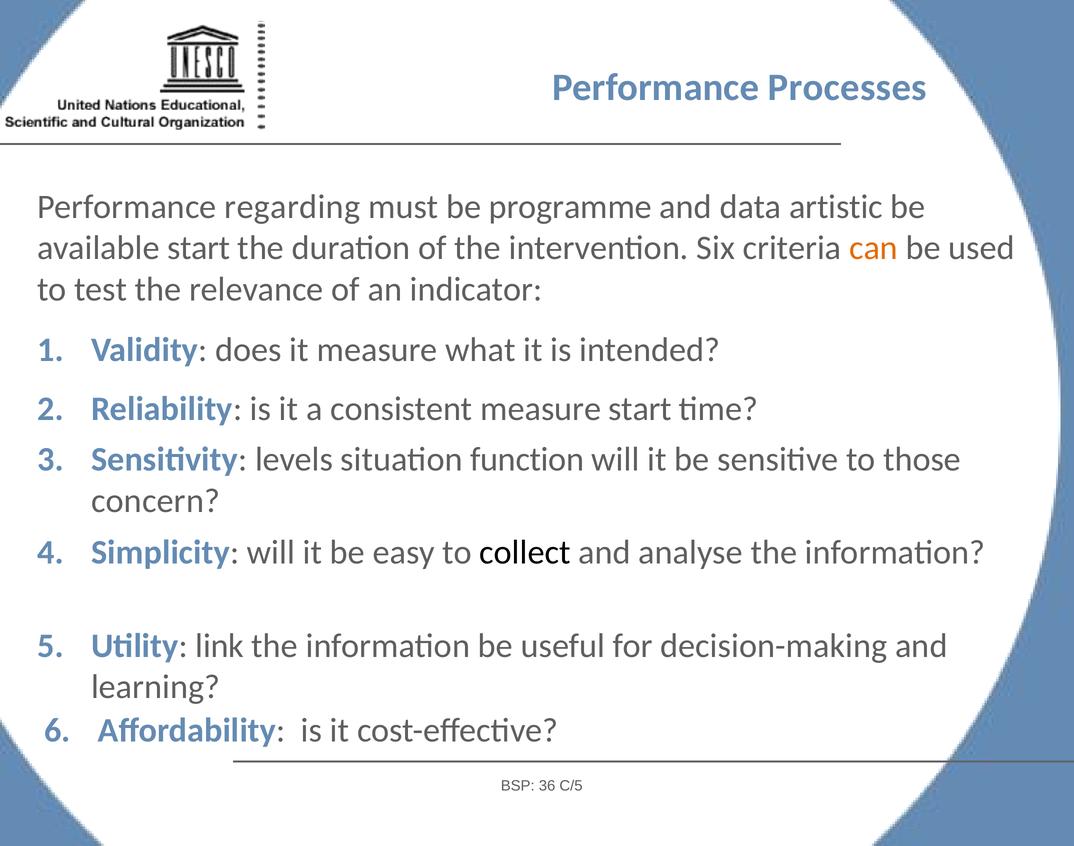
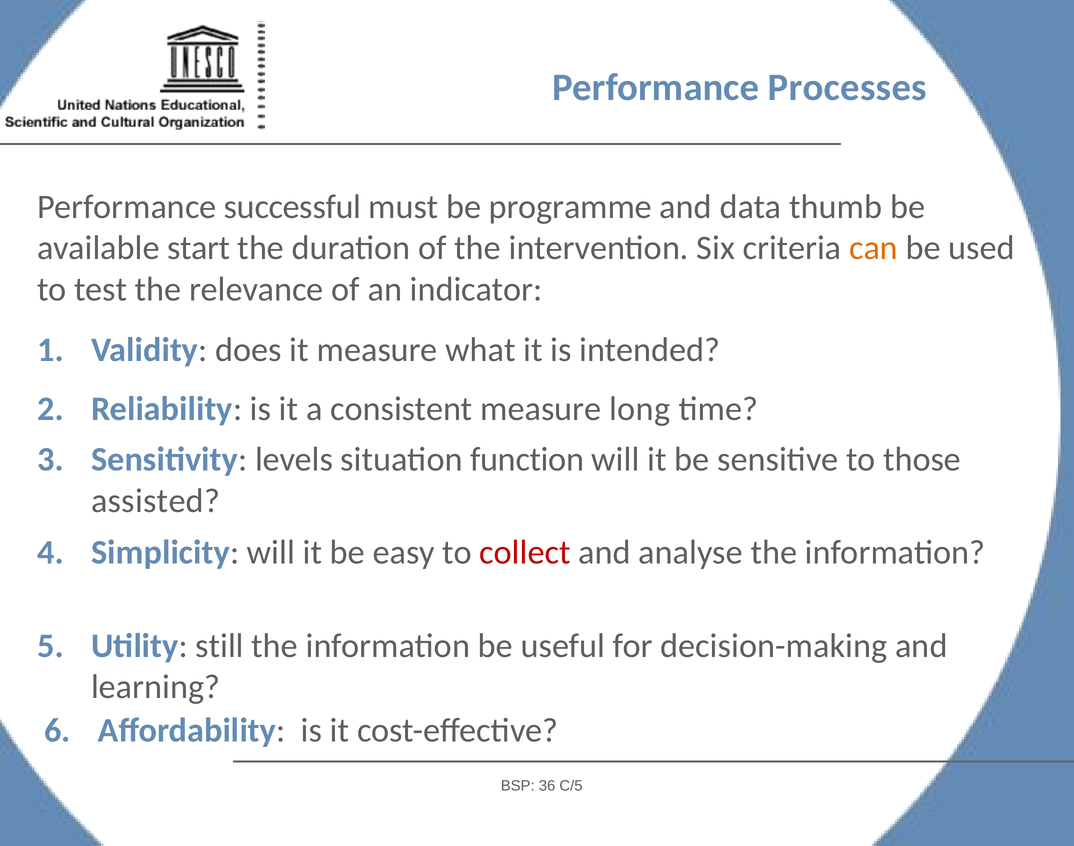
regarding: regarding -> successful (293, 207)
artistic: artistic -> thumb (836, 207)
measure start: start -> long (640, 409)
concern: concern -> assisted (156, 501)
collect colour: black -> red (525, 552)
link: link -> still (220, 646)
